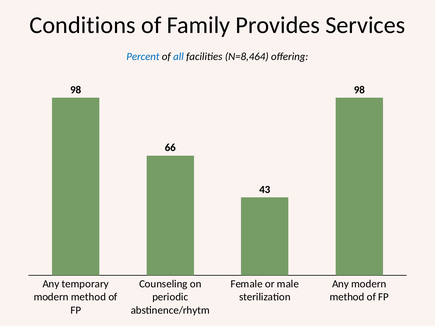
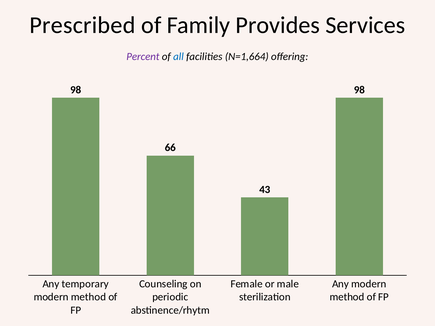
Conditions: Conditions -> Prescribed (83, 25)
Percent colour: blue -> purple (143, 57)
N=8,464: N=8,464 -> N=1,664 (247, 57)
